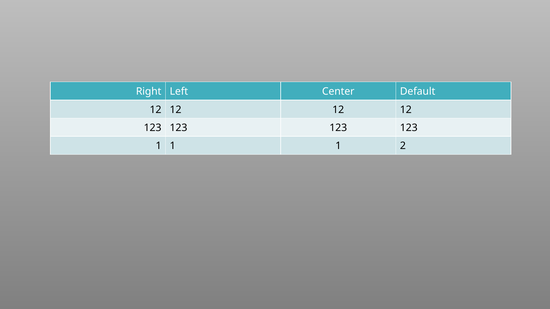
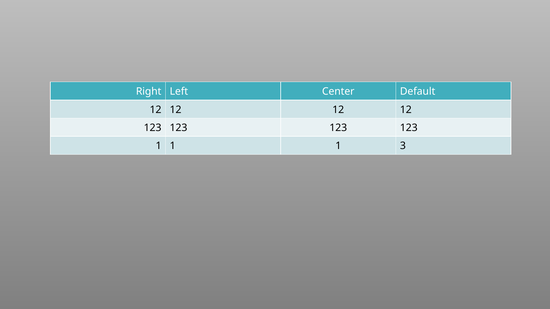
2: 2 -> 3 (403, 146)
